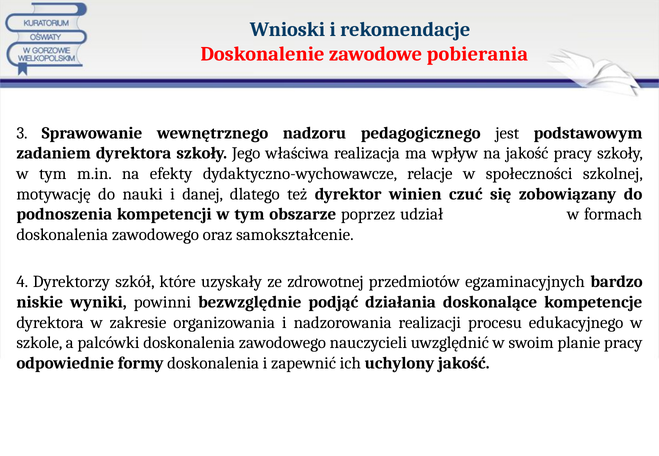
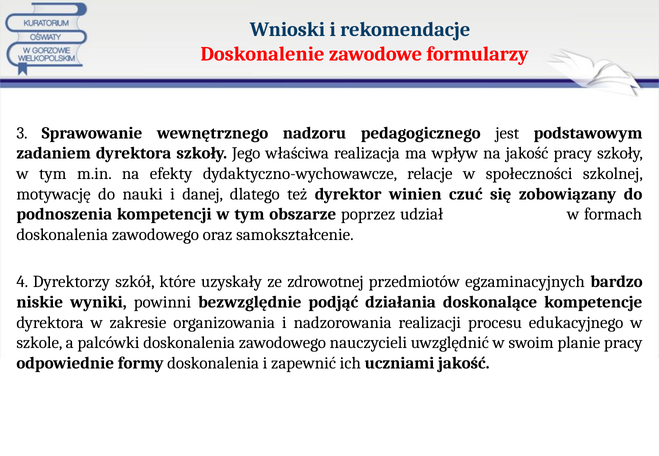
pobierania: pobierania -> formularzy (478, 54)
uchylony: uchylony -> uczniami (400, 363)
